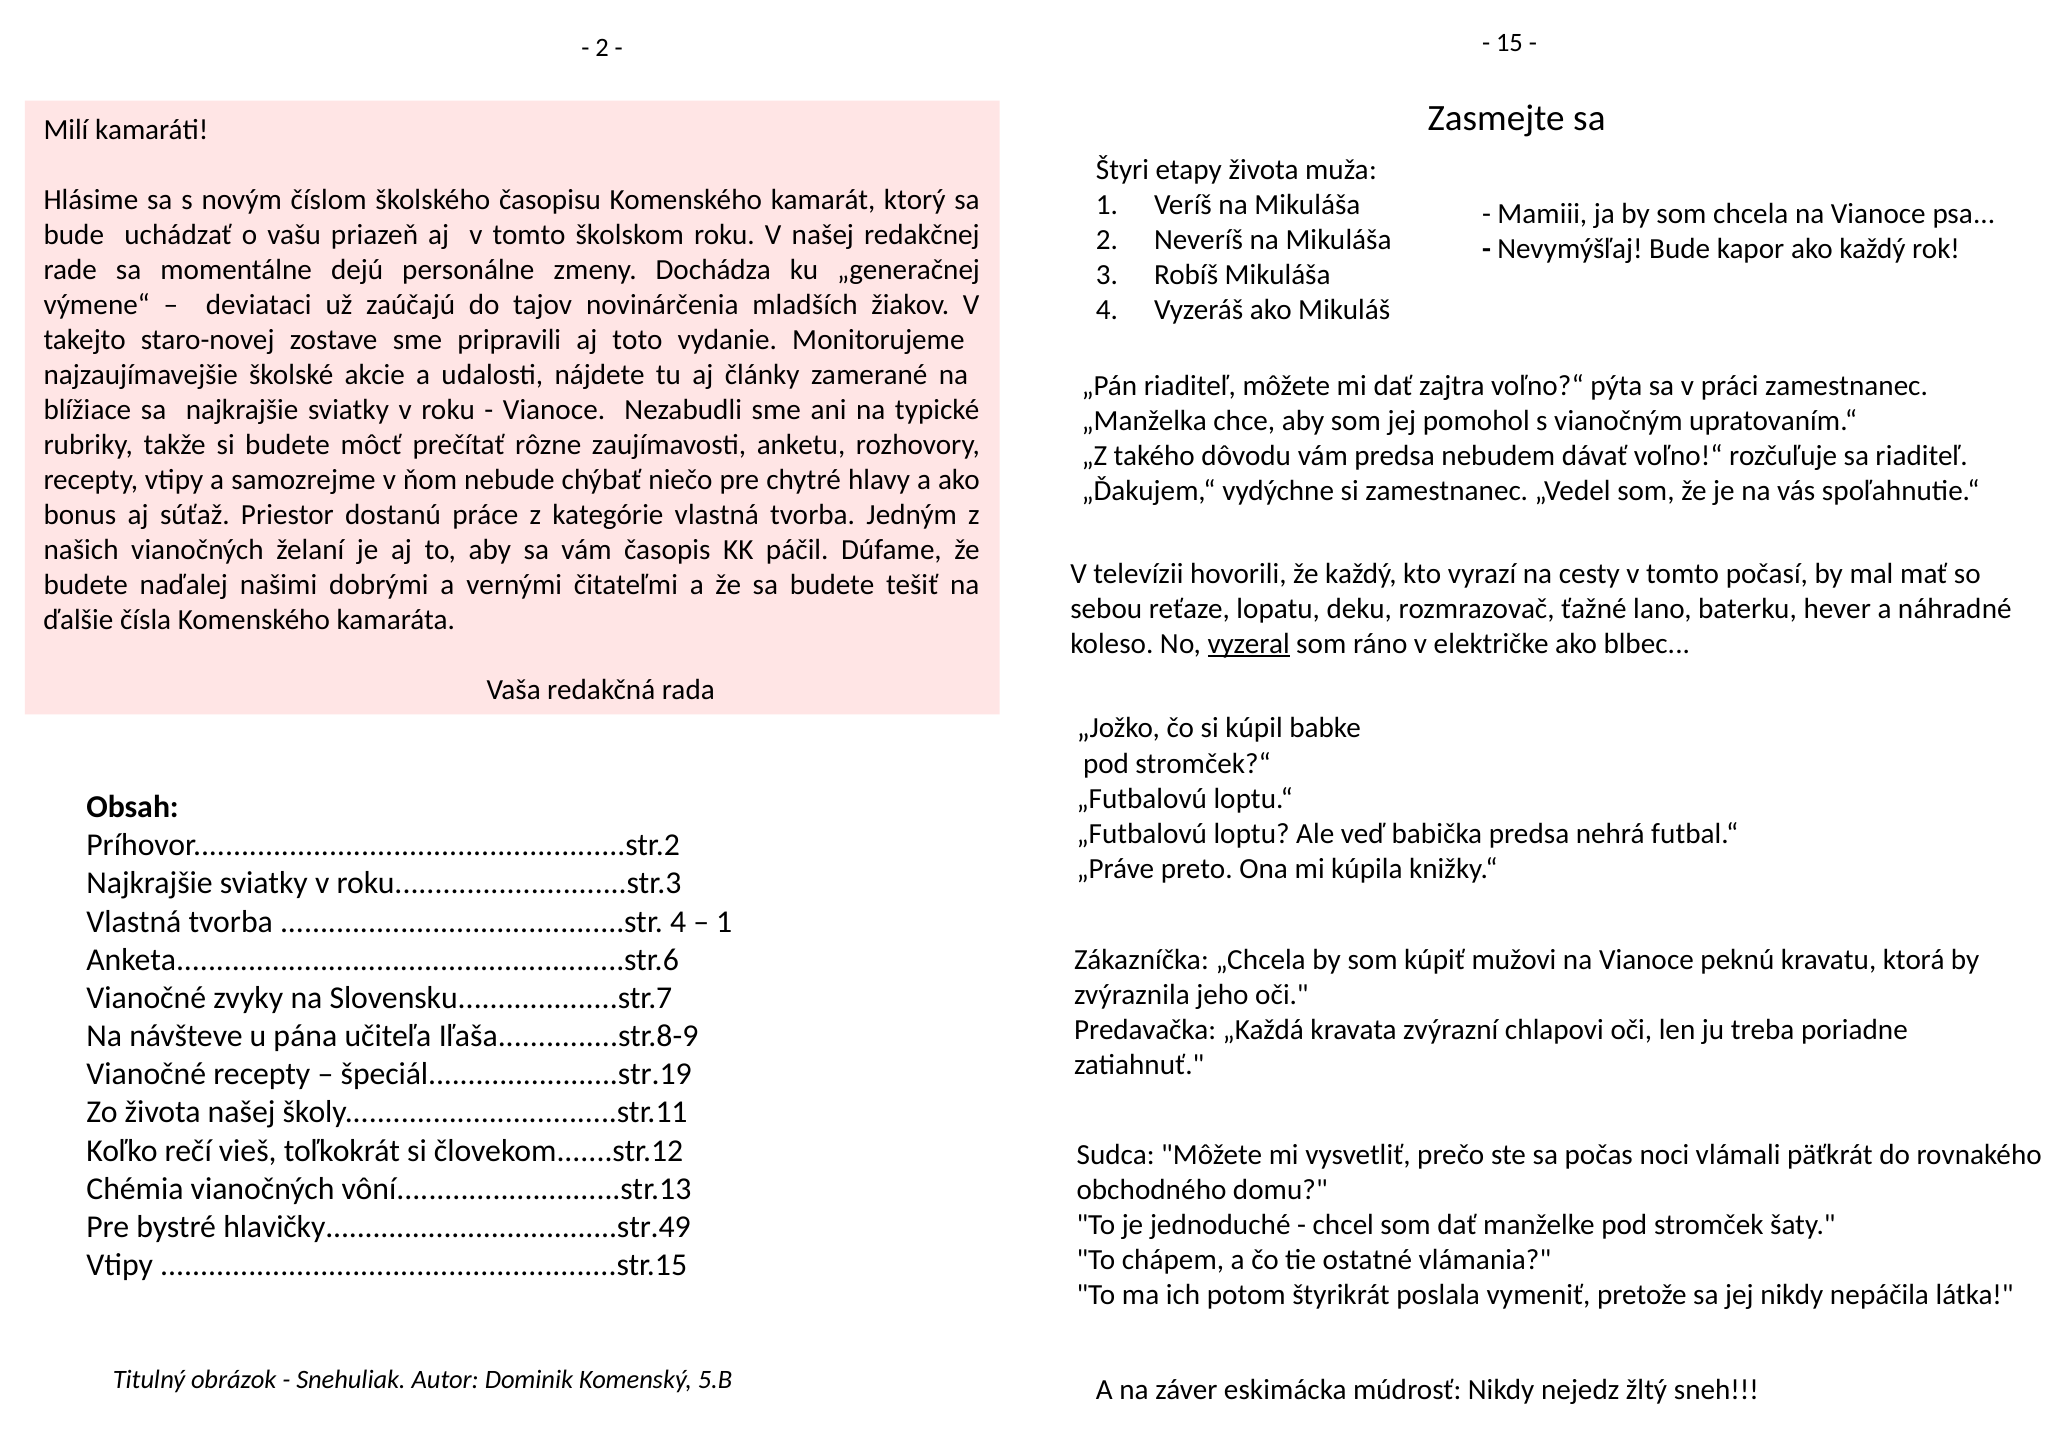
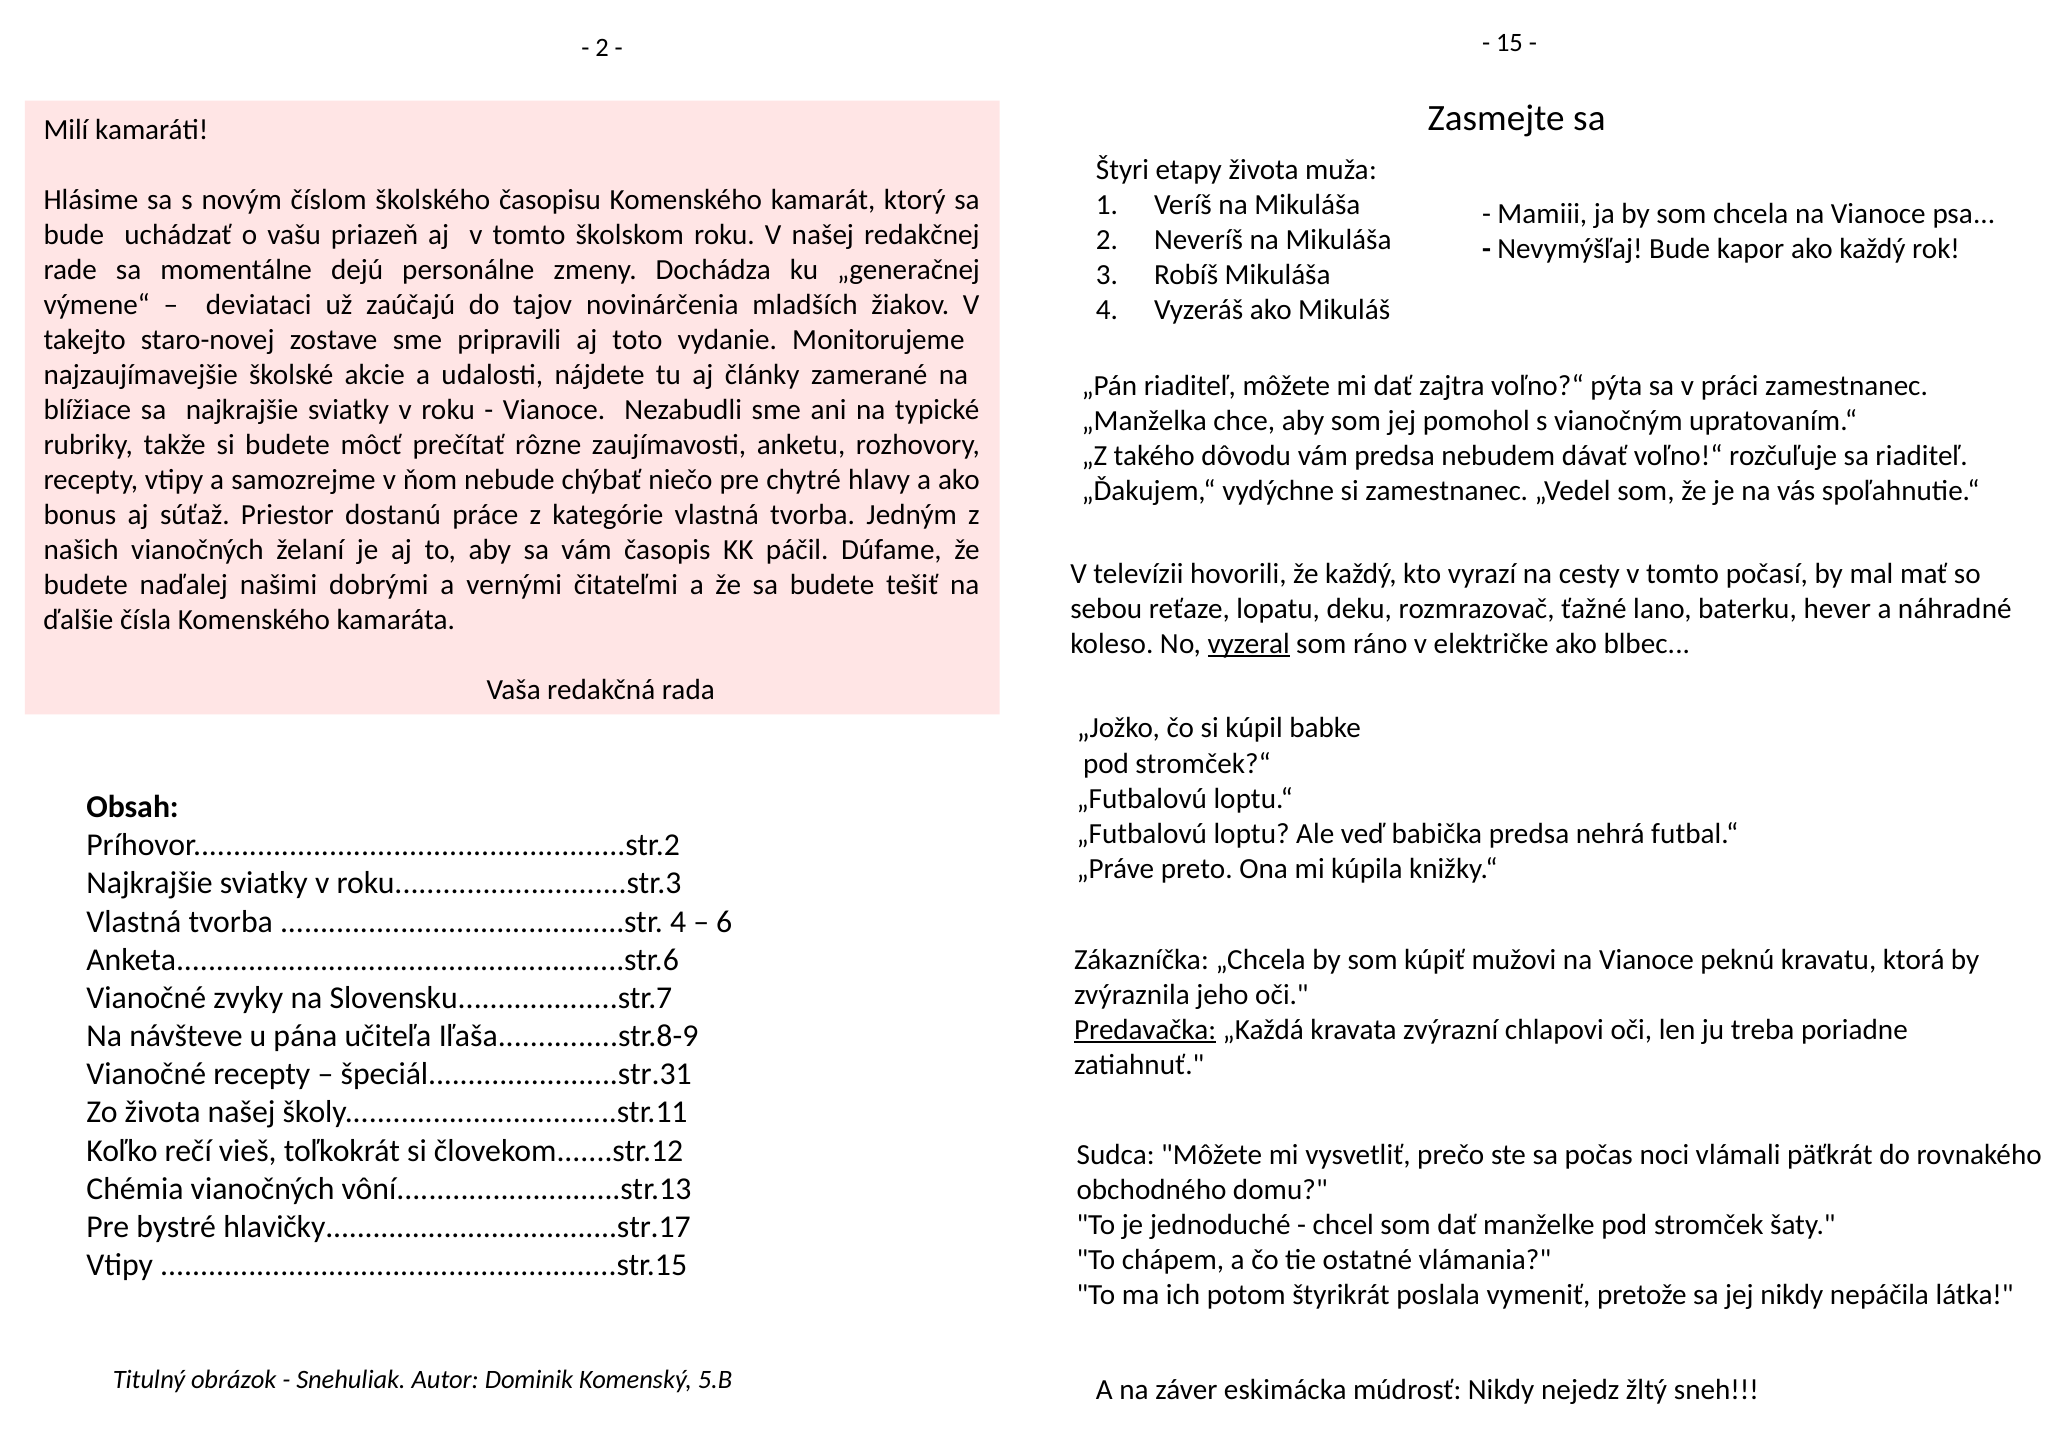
1: 1 -> 6 (724, 922)
Predavačka underline: none -> present (1145, 1029)
špeciál........................str.19: špeciál........................str.19 -> špeciál........................str.31 (516, 1074)
hlavičky.....................................str.49: hlavičky.....................................str.49 -> hlavičky.....................................str.17 (457, 1227)
